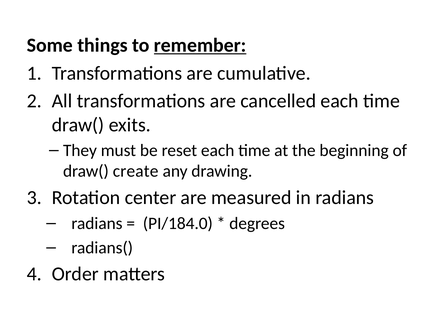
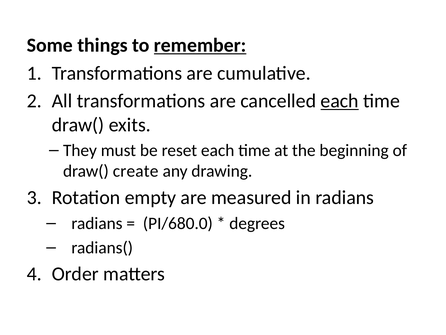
each underline: none -> present (340, 101)
center: center -> empty (151, 197)
PI/184.0: PI/184.0 -> PI/680.0 (178, 223)
